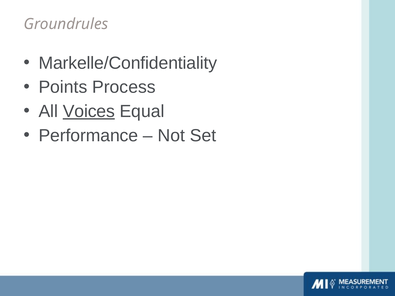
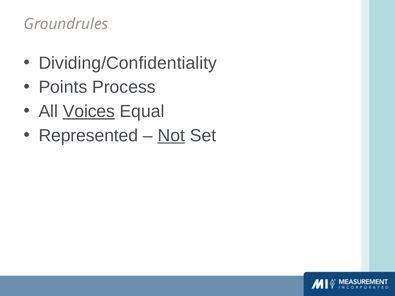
Markelle/Confidentiality: Markelle/Confidentiality -> Dividing/Confidentiality (128, 63)
Performance: Performance -> Represented (88, 136)
Not underline: none -> present (171, 136)
